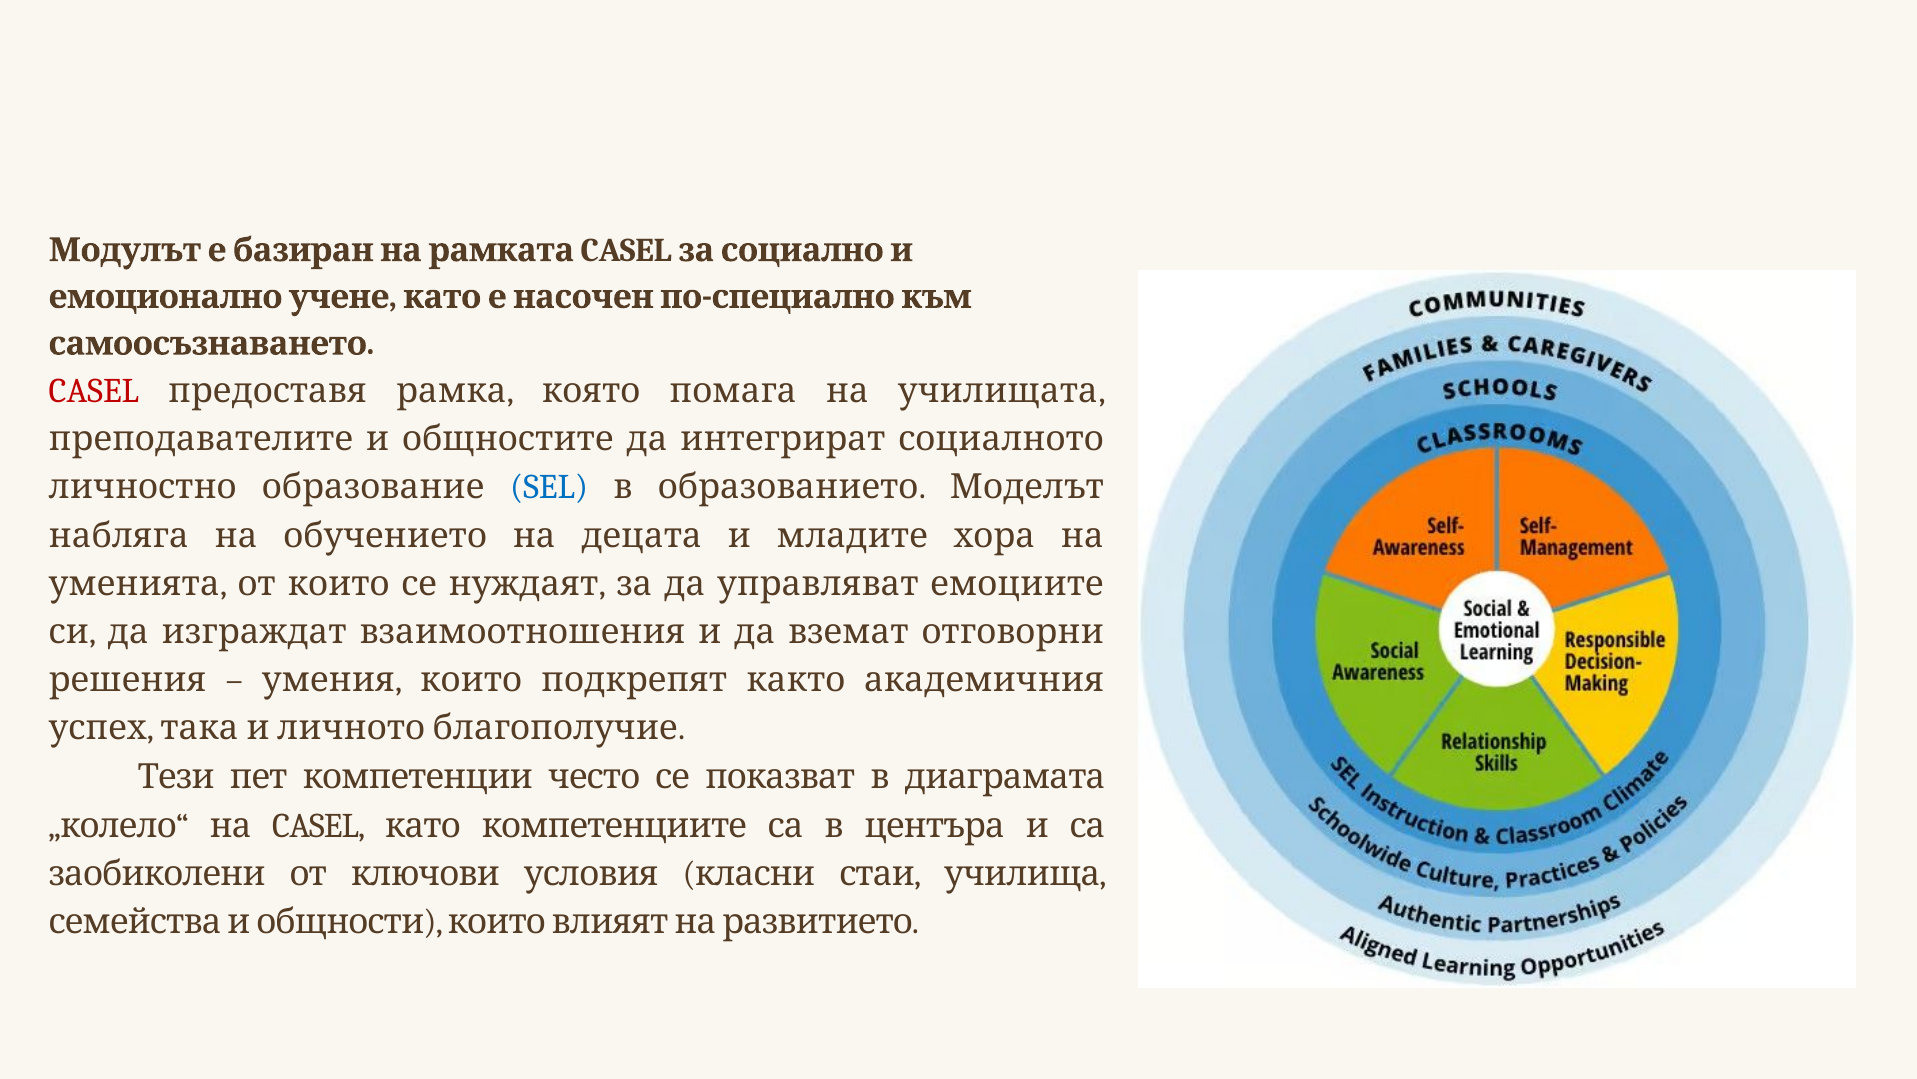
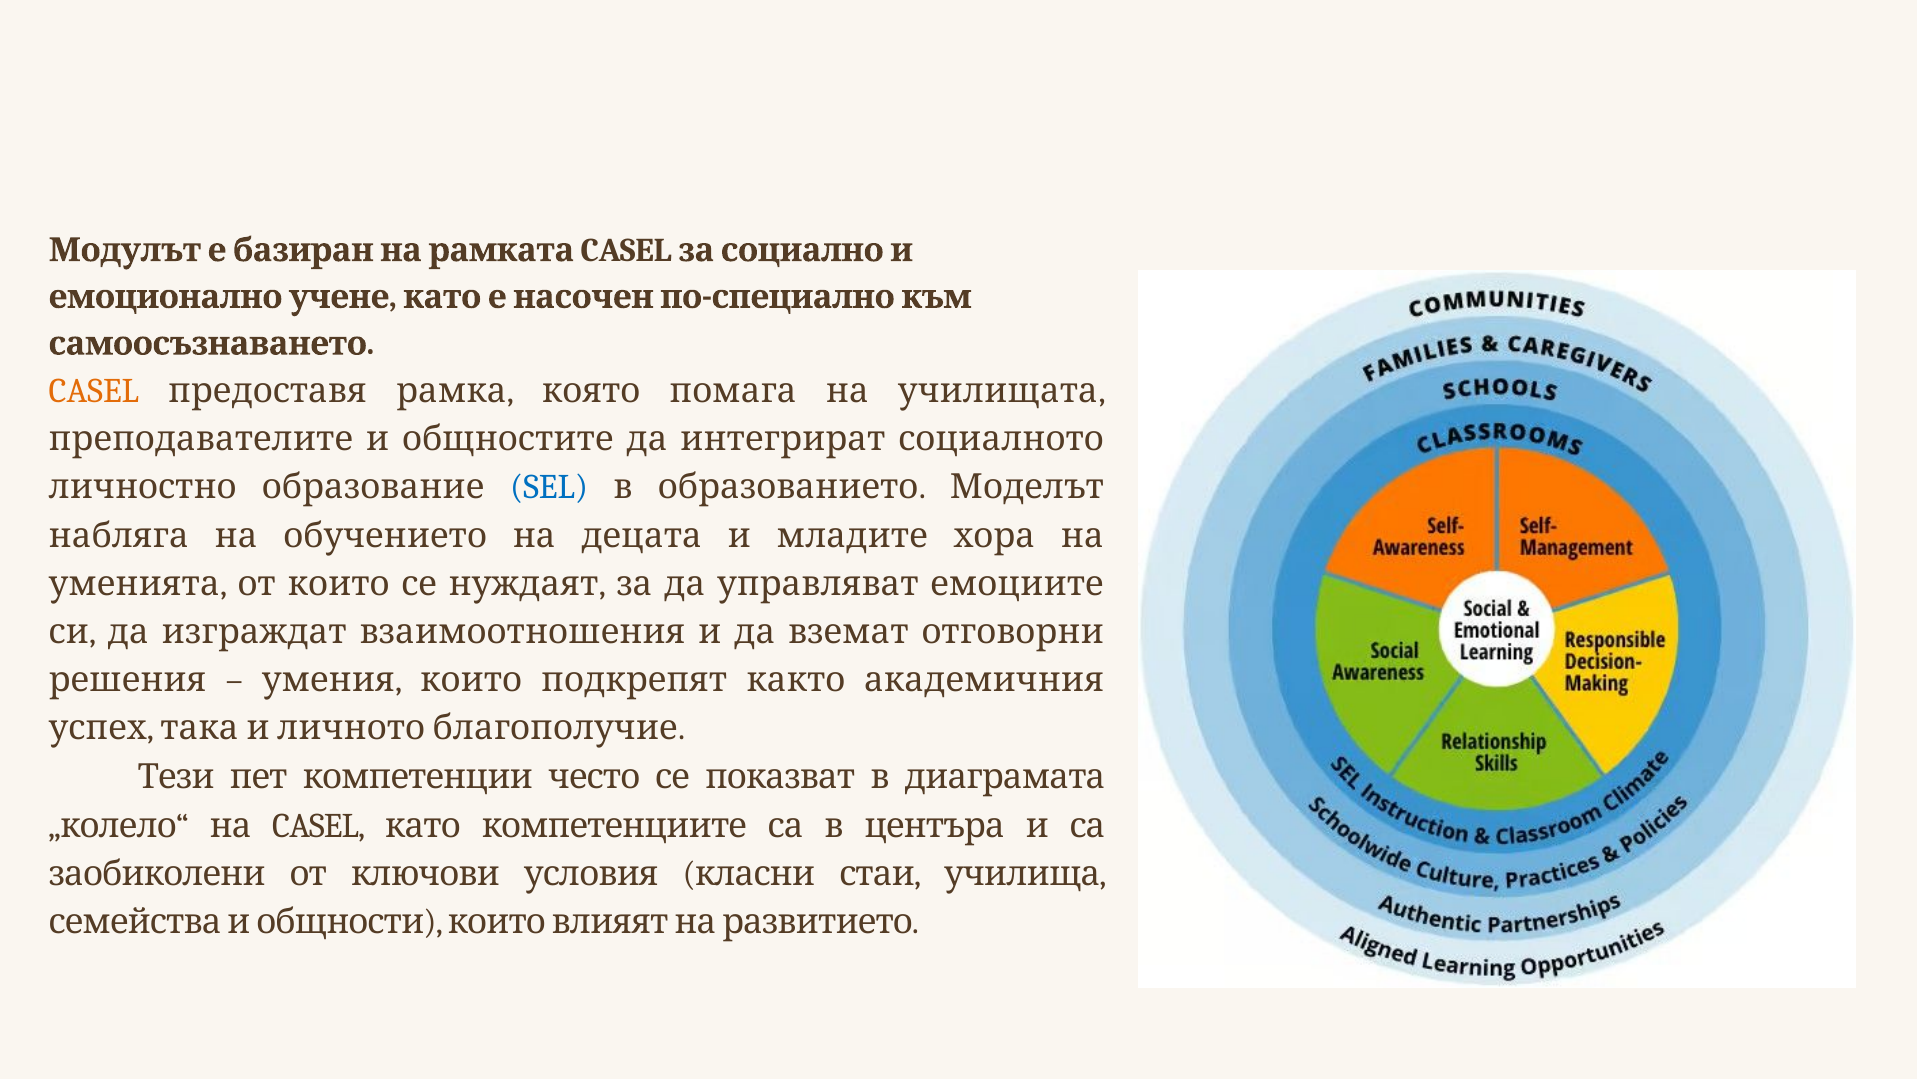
CASEL colour: red -> orange (94, 391)
